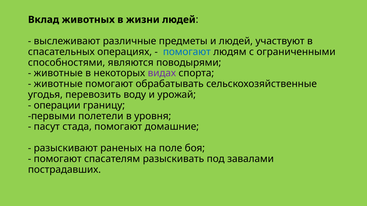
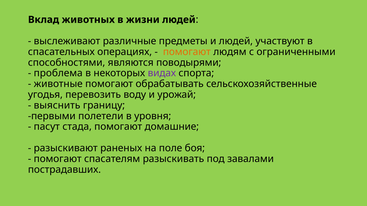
помогают colour: blue -> orange (187, 52)
животные: животные -> проблема (58, 73)
операции: операции -> выяснить (57, 106)
